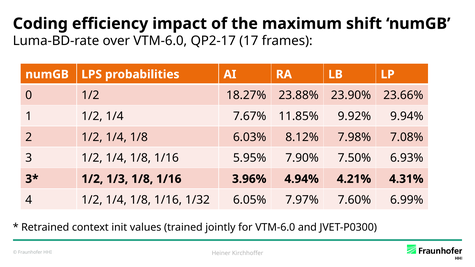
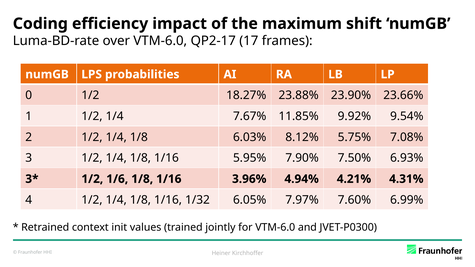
9.94%: 9.94% -> 9.54% (407, 116)
7.98%: 7.98% -> 5.75% (354, 137)
1/3: 1/3 -> 1/6 (117, 179)
